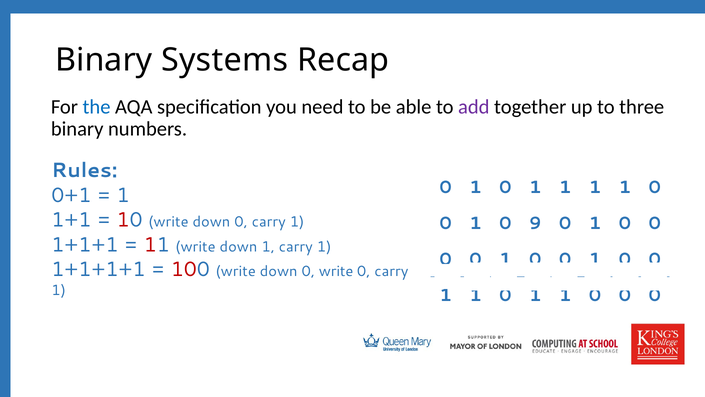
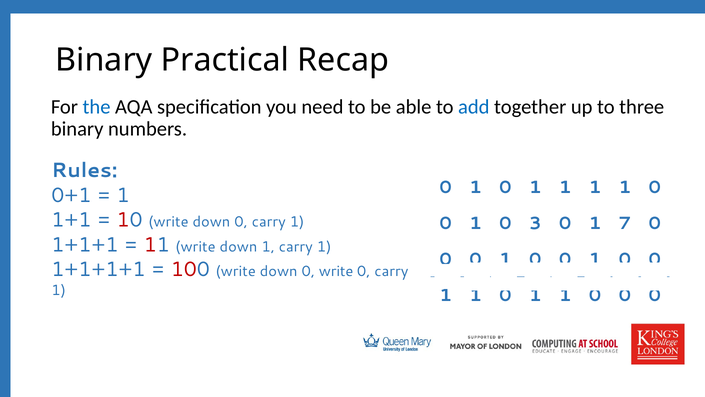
Systems: Systems -> Practical (225, 60)
add colour: purple -> blue (474, 107)
9: 9 -> 3 (535, 223)
0: 0 -> 7 (625, 223)
